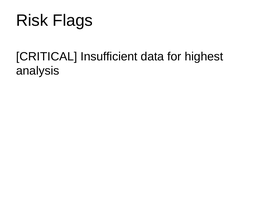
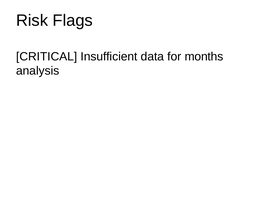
highest: highest -> months (204, 56)
